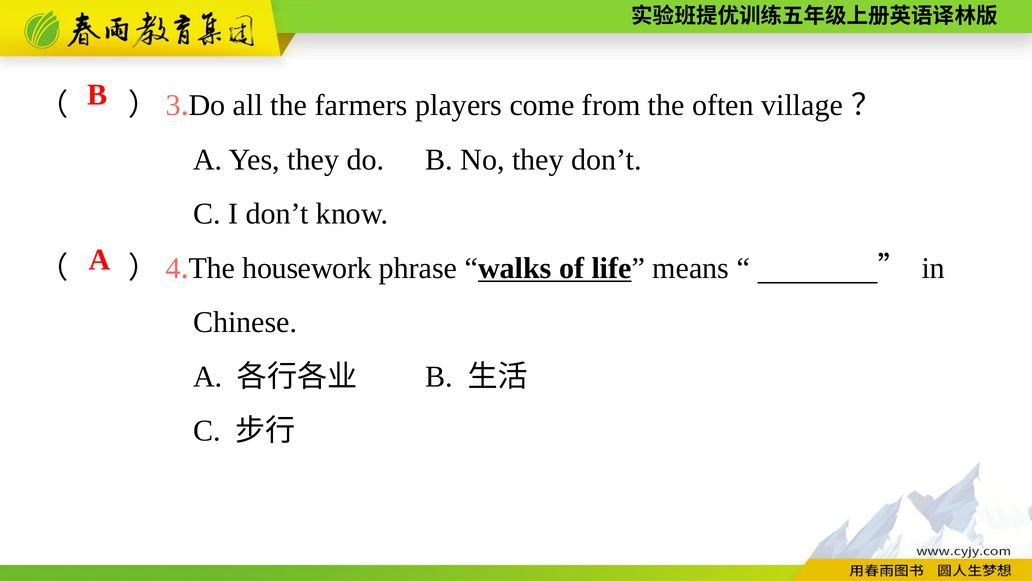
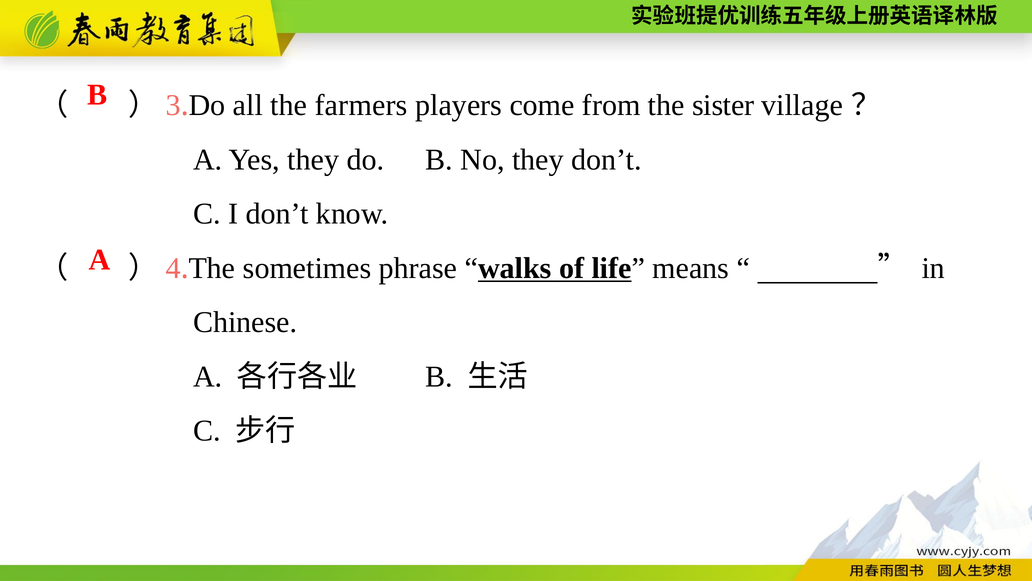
often: often -> sister (723, 105)
housework: housework -> sometimes (307, 268)
